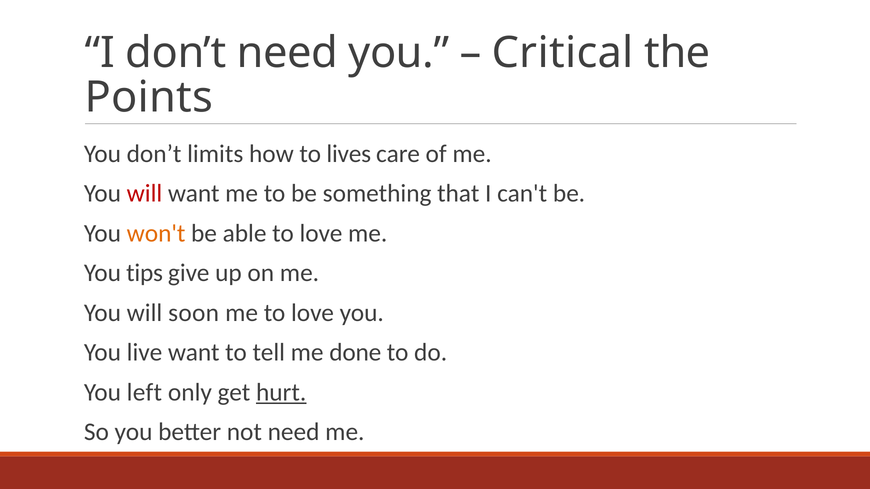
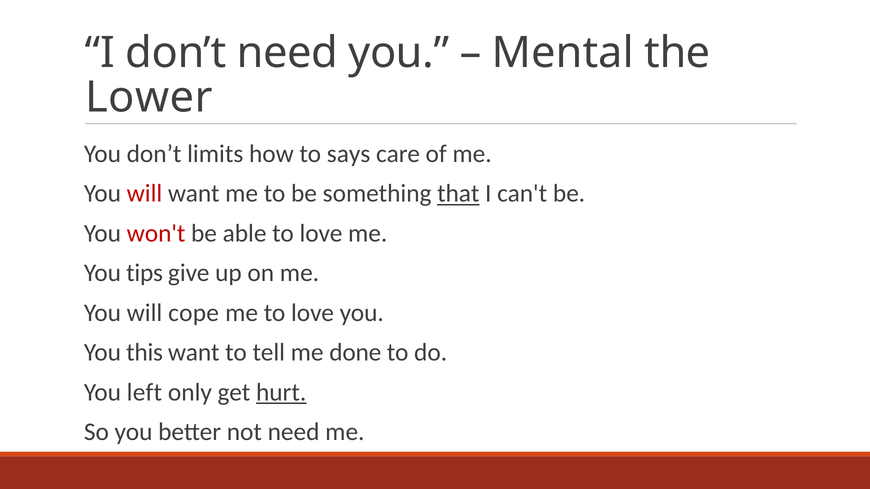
Critical: Critical -> Mental (563, 53)
Points: Points -> Lower (149, 97)
lives: lives -> says (349, 154)
that underline: none -> present (458, 194)
won't colour: orange -> red (156, 234)
soon: soon -> cope (194, 313)
live: live -> this (145, 353)
